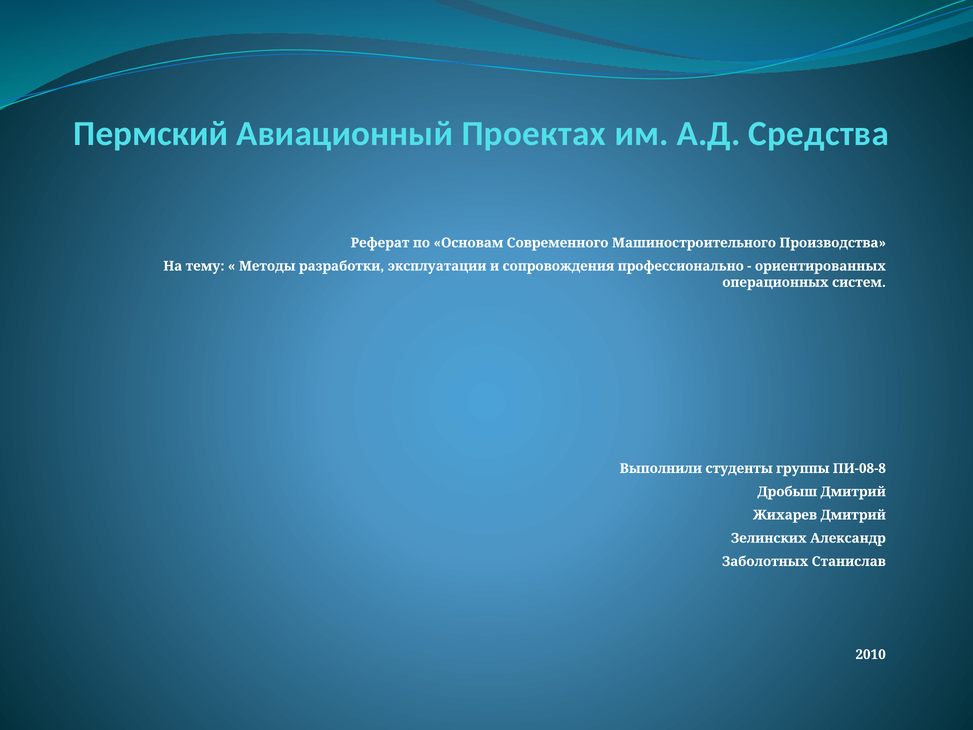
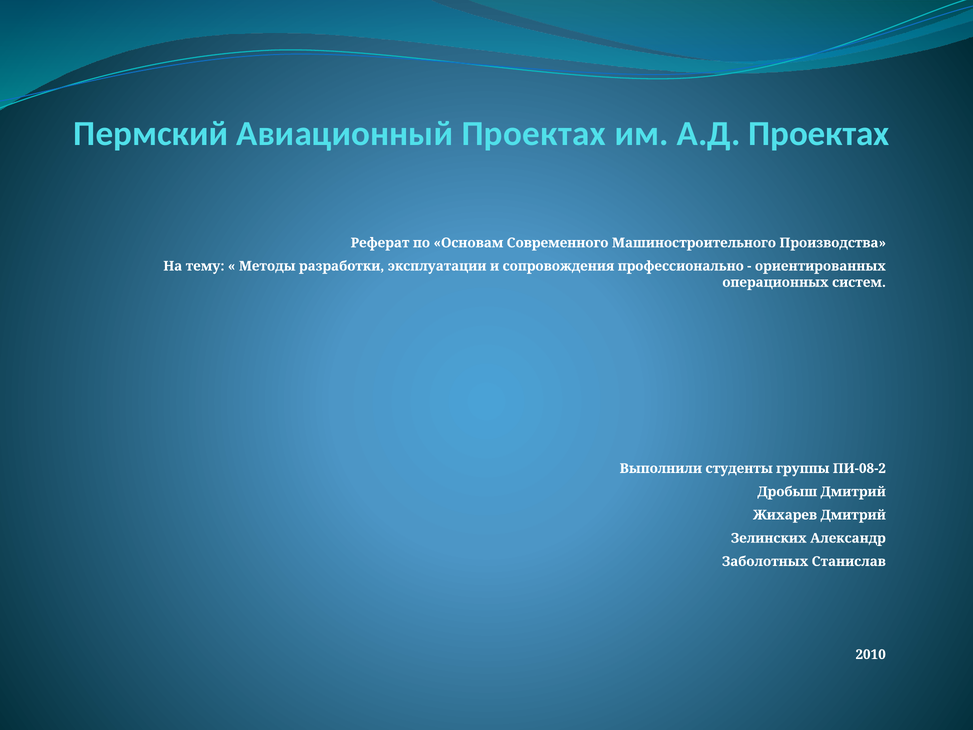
А.Д Средства: Средства -> Проектах (819, 133)
ПИ-08-8: ПИ-08-8 -> ПИ-08-2 (859, 468)
